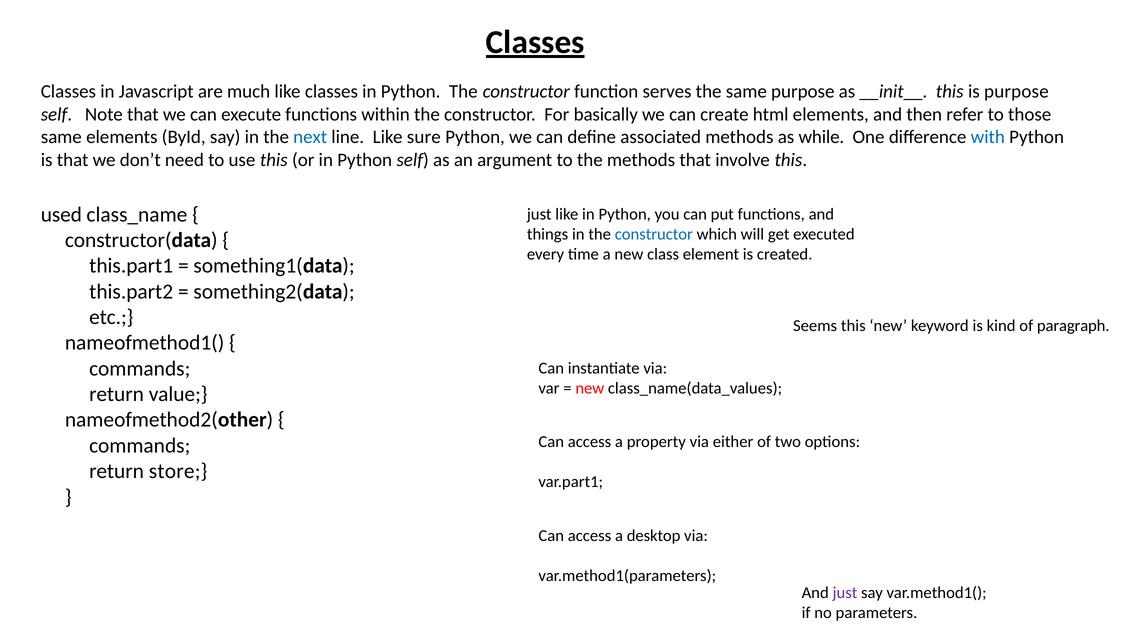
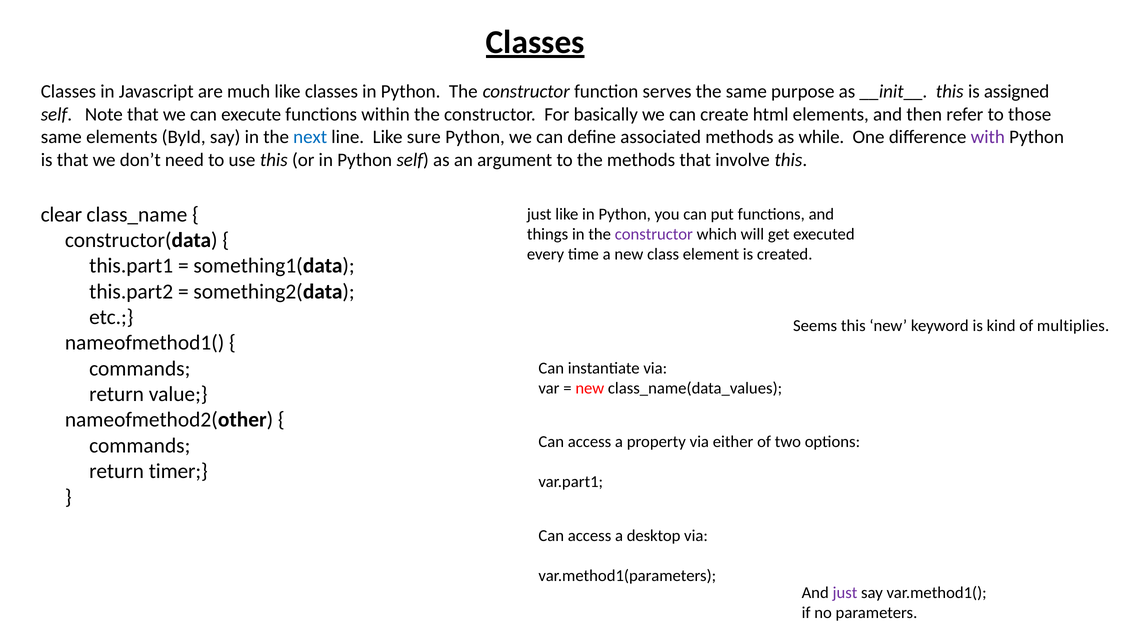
is purpose: purpose -> assigned (1017, 92)
with colour: blue -> purple (988, 137)
used: used -> clear (61, 215)
constructor colour: blue -> purple (654, 234)
paragraph: paragraph -> multiplies (1073, 326)
store: store -> timer (178, 472)
